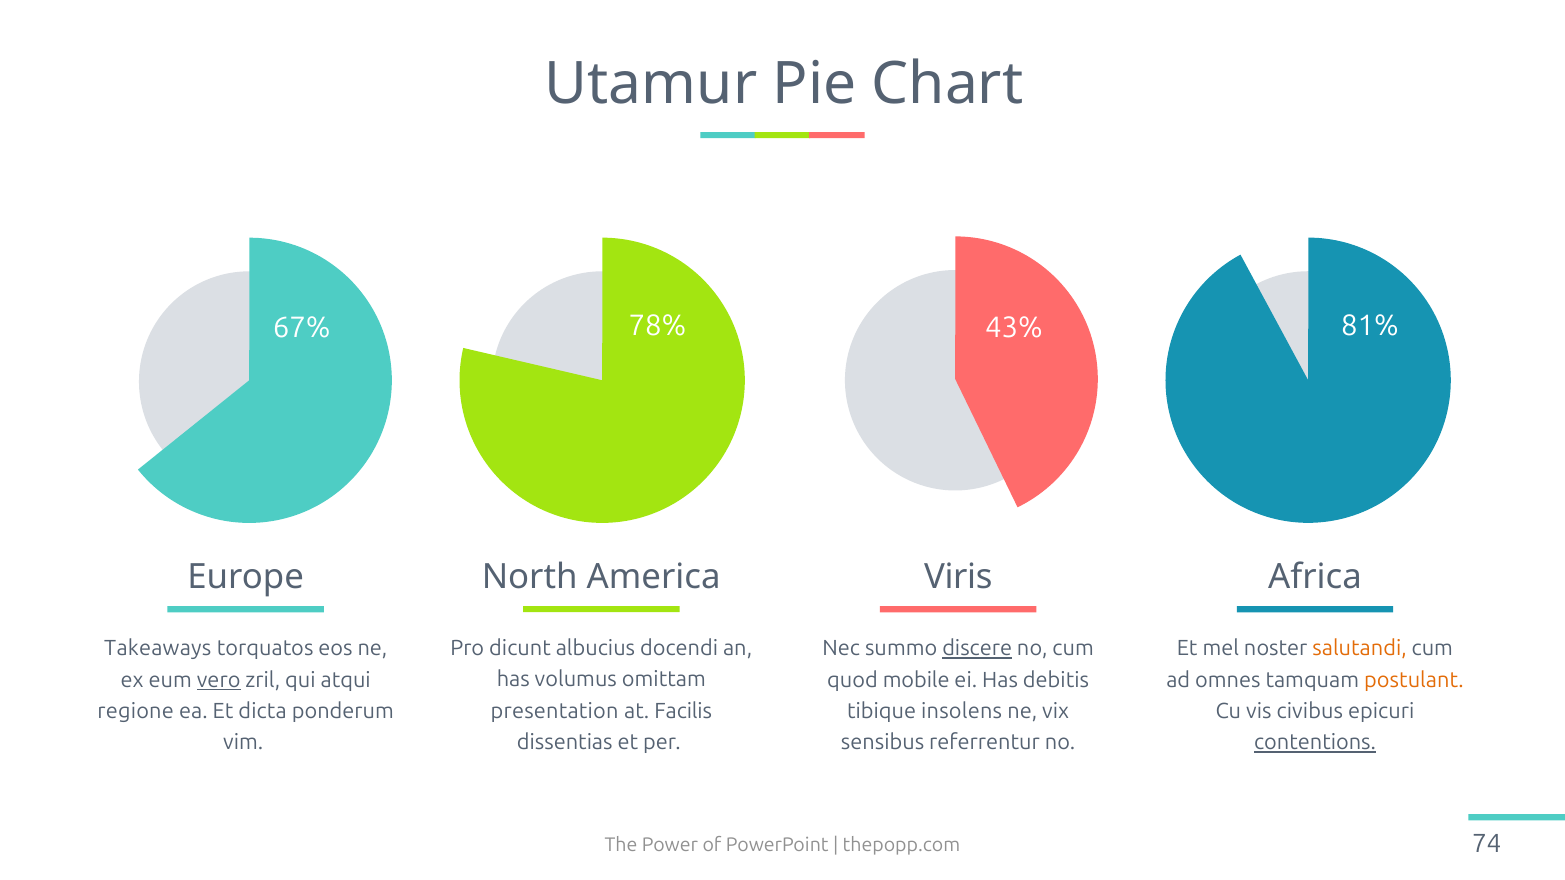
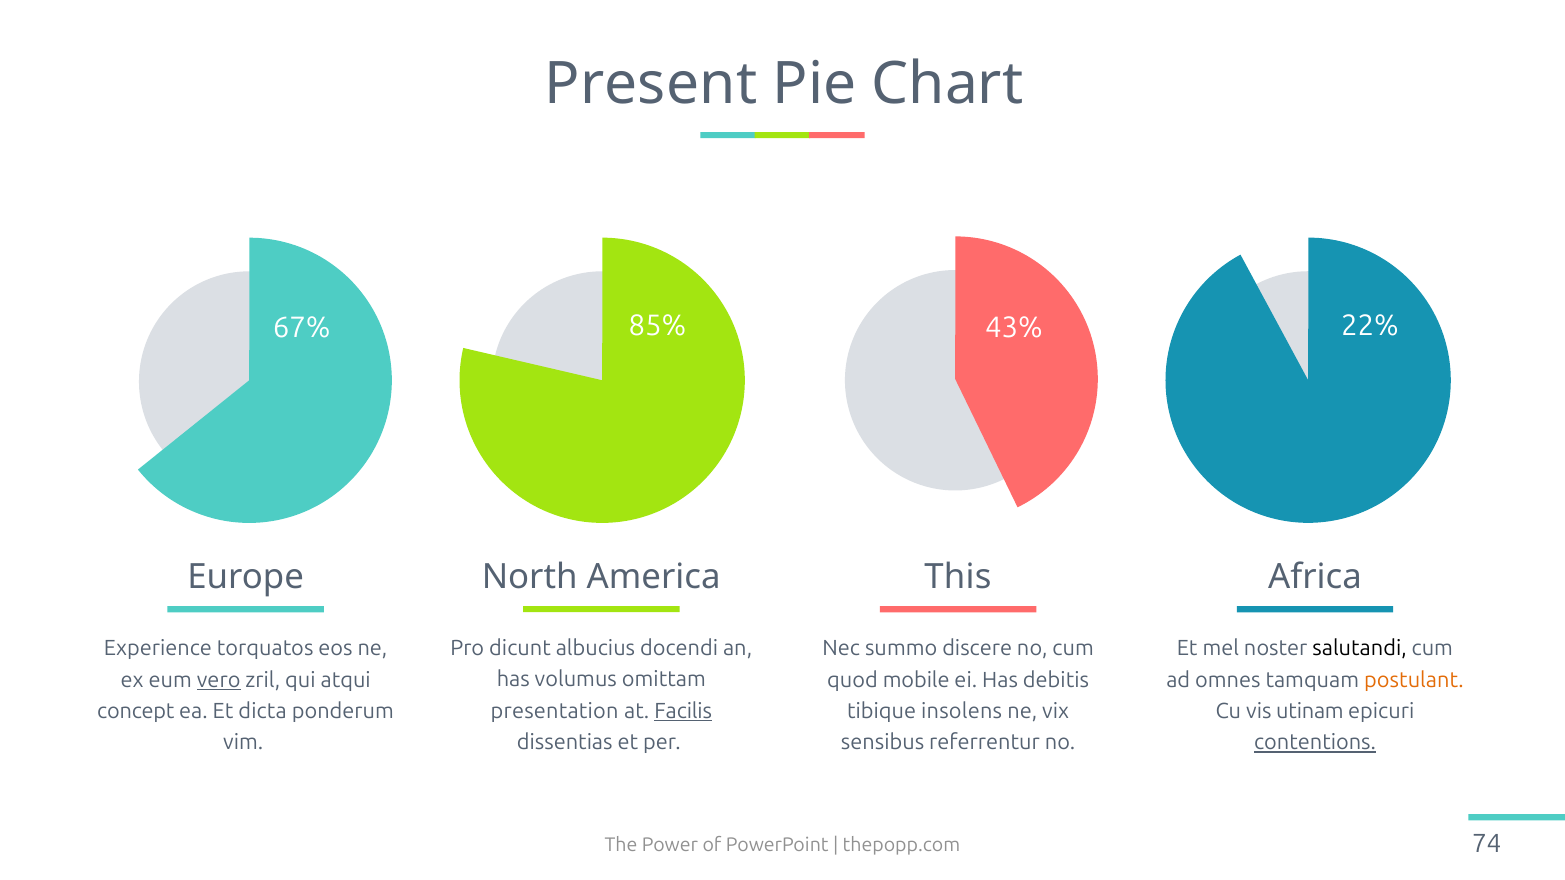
Utamur: Utamur -> Present (651, 84)
78%: 78% -> 85% (658, 326)
81%: 81% -> 22% (1370, 326)
Viris: Viris -> This (958, 578)
Takeaways: Takeaways -> Experience (158, 649)
discere underline: present -> none (977, 649)
salutandi colour: orange -> black (1360, 649)
Facilis underline: none -> present (683, 711)
regione: regione -> concept (136, 711)
civibus: civibus -> utinam (1310, 711)
